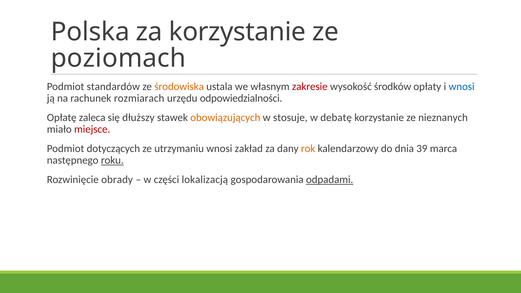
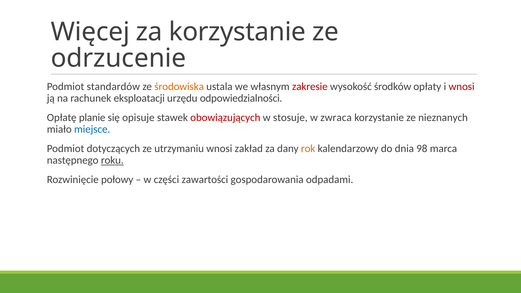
Polska: Polska -> Więcej (90, 32)
poziomach: poziomach -> odrzucenie (118, 58)
wnosi colour: blue -> red (462, 87)
rozmiarach: rozmiarach -> eksploatacji (139, 98)
zaleca: zaleca -> planie (92, 118)
dłuższy: dłuższy -> opisuje (138, 118)
obowiązujących colour: orange -> red (225, 118)
debatę: debatę -> zwraca (336, 118)
miejsce colour: red -> blue (92, 129)
39: 39 -> 98 (422, 149)
obrady: obrady -> połowy (117, 180)
lokalizacją: lokalizacją -> zawartości (205, 180)
odpadami underline: present -> none (330, 180)
